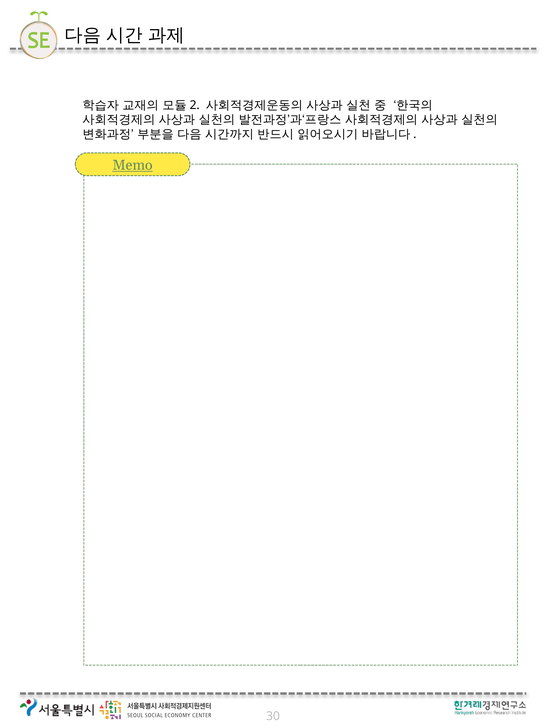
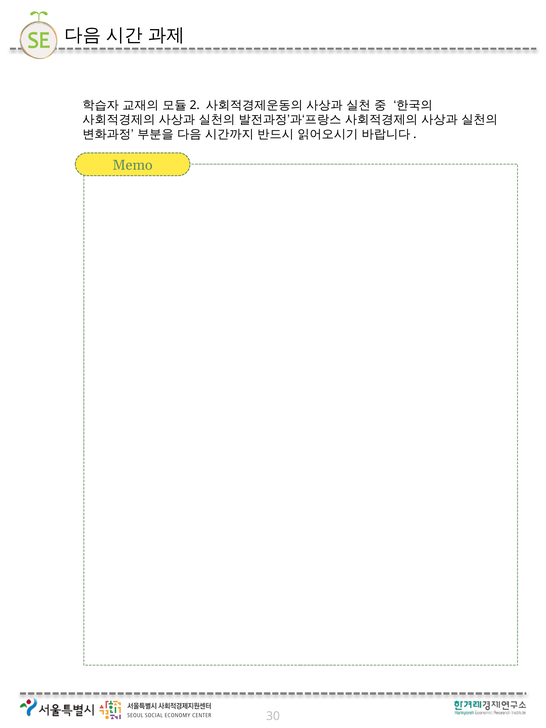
Memo underline: present -> none (133, 165)
